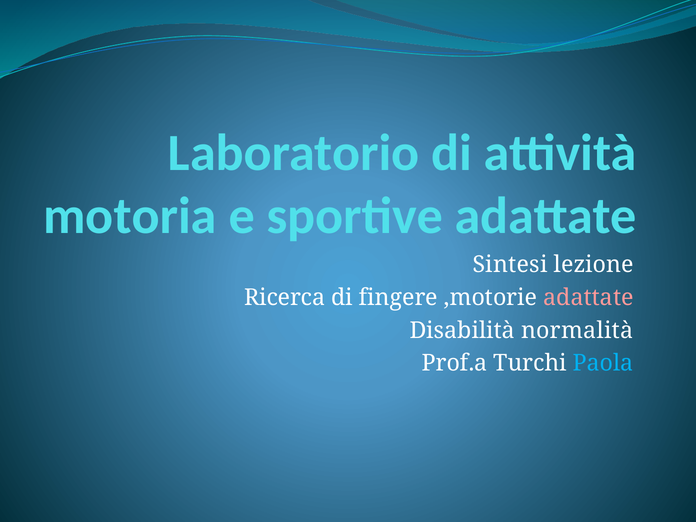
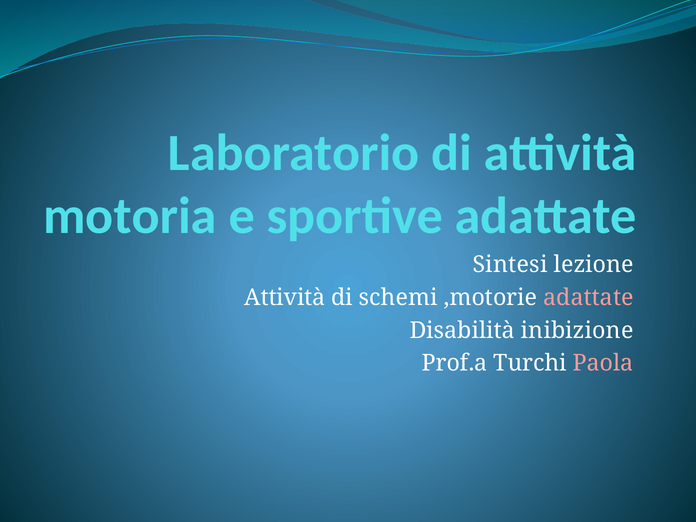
Ricerca: Ricerca -> Attività (285, 298)
fingere: fingere -> schemi (398, 298)
normalità: normalità -> inibizione (577, 330)
Paola colour: light blue -> pink (603, 363)
